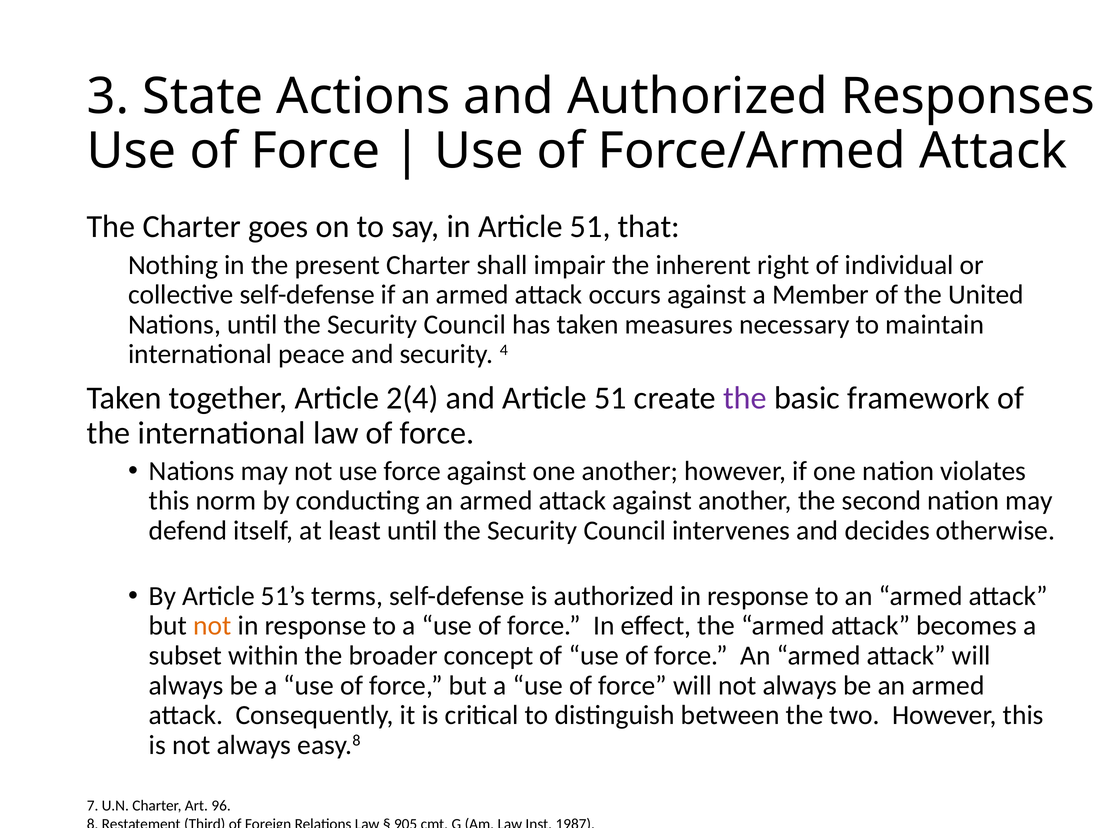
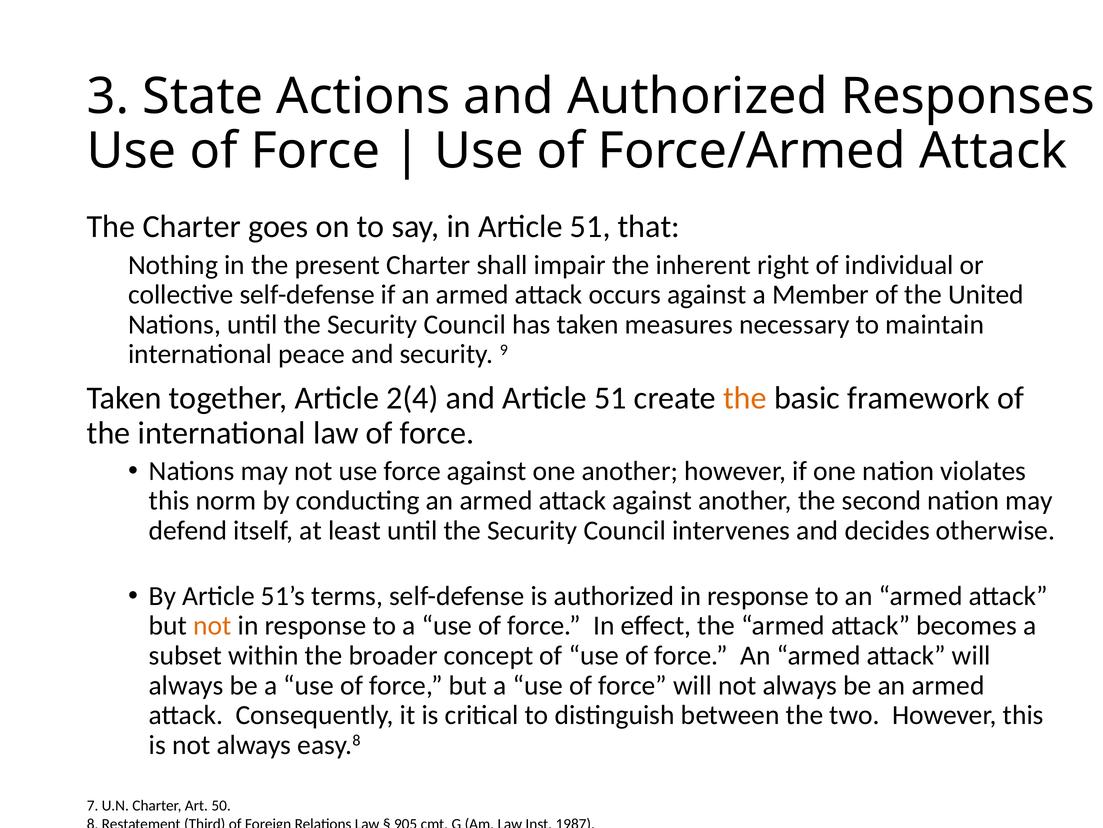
4: 4 -> 9 (504, 350)
the colour: purple -> orange (745, 398)
96: 96 -> 50 (221, 805)
